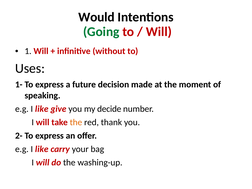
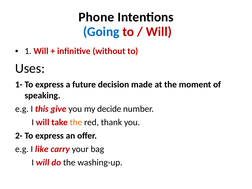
Would: Would -> Phone (96, 17)
Going colour: green -> blue (101, 32)
like: like -> this (42, 109)
